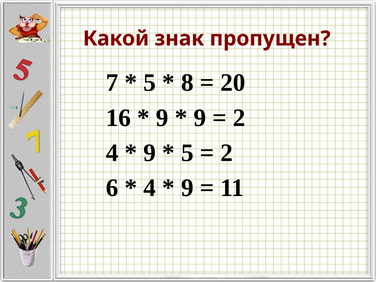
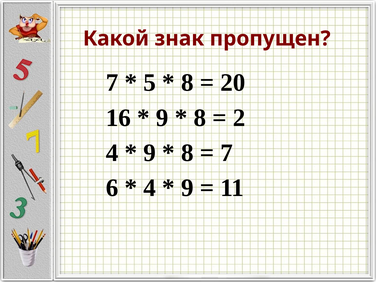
9: 9 -> 8 (200, 118)
5: 5 -> 8 (187, 153)
2: 2 -> 7 (227, 153)
